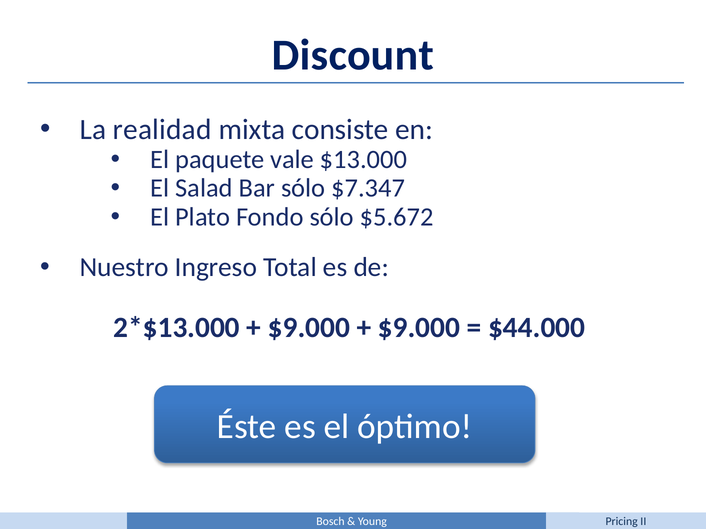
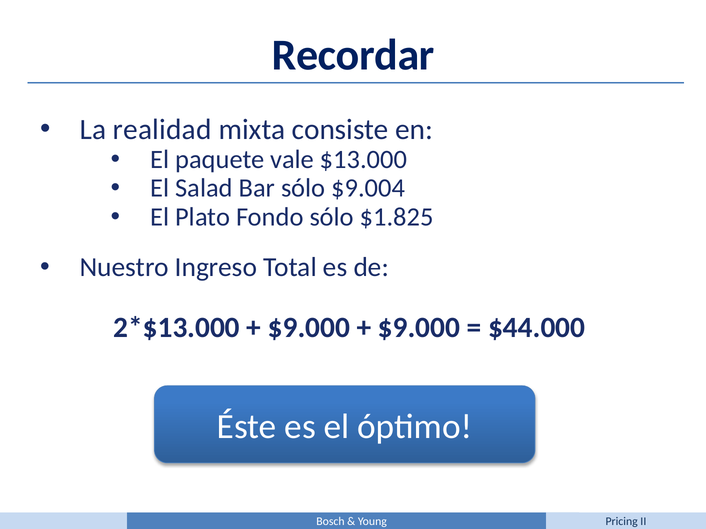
Discount: Discount -> Recordar (353, 55)
$7.347: $7.347 -> $9.004 (368, 188)
$5.672: $5.672 -> $1.825 (397, 217)
